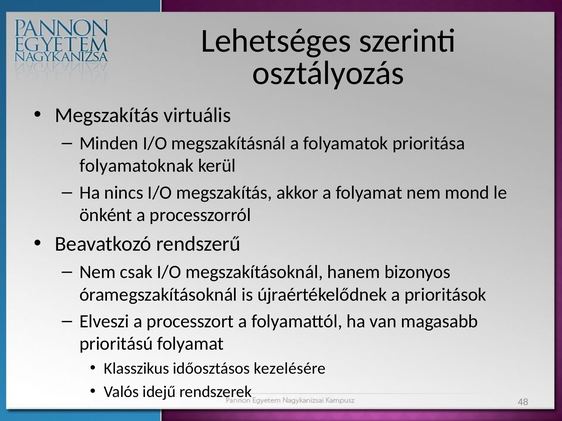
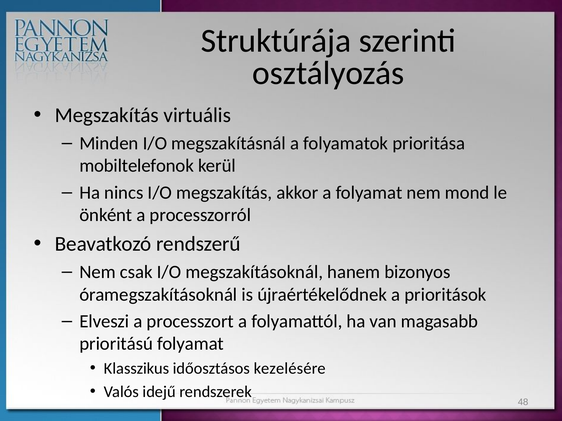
Lehetséges: Lehetséges -> Struktúrája (276, 41)
folyamatoknak: folyamatoknak -> mobiltelefonok (137, 166)
